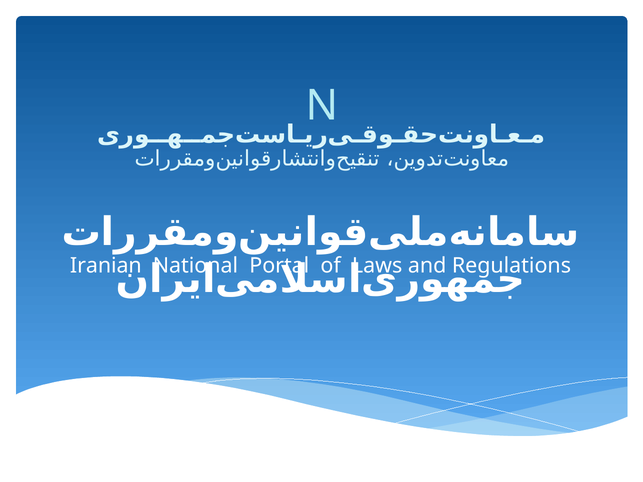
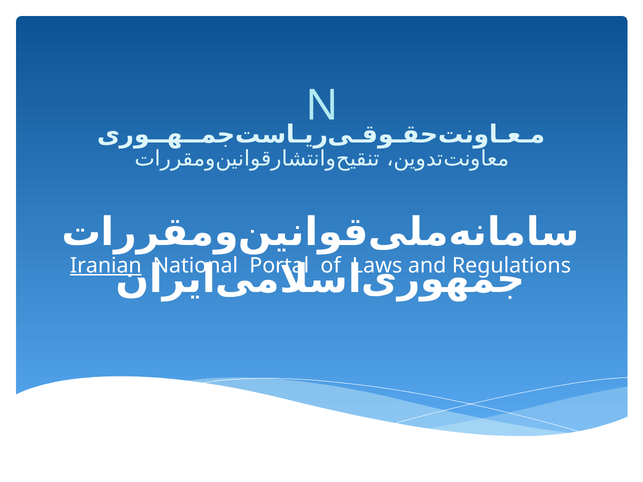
Iranian underline: none -> present (106, 266)
